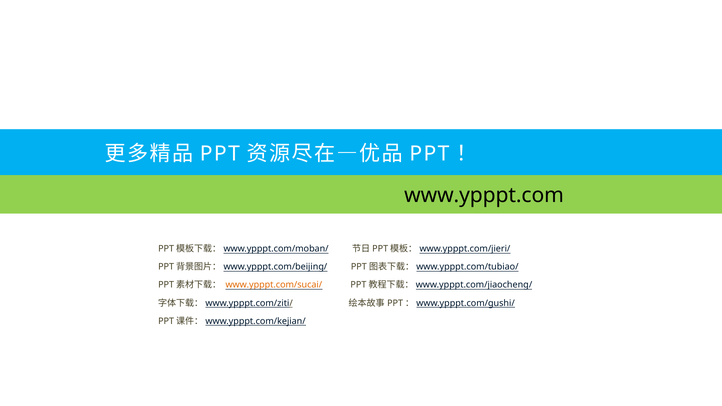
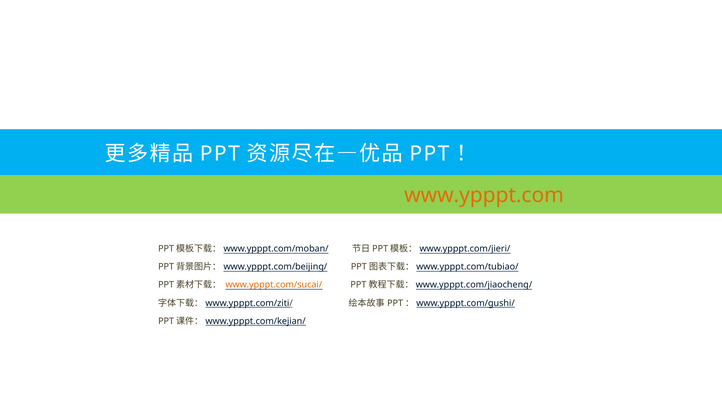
www.ypppt.com colour: black -> orange (484, 196)
